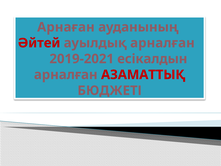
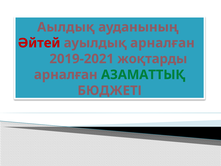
Арнаған: Арнаған -> Аылдық (66, 27)
есікалдын: есікалдын -> жоқтарды (152, 59)
АЗАМАТТЫҚ colour: red -> green (143, 75)
